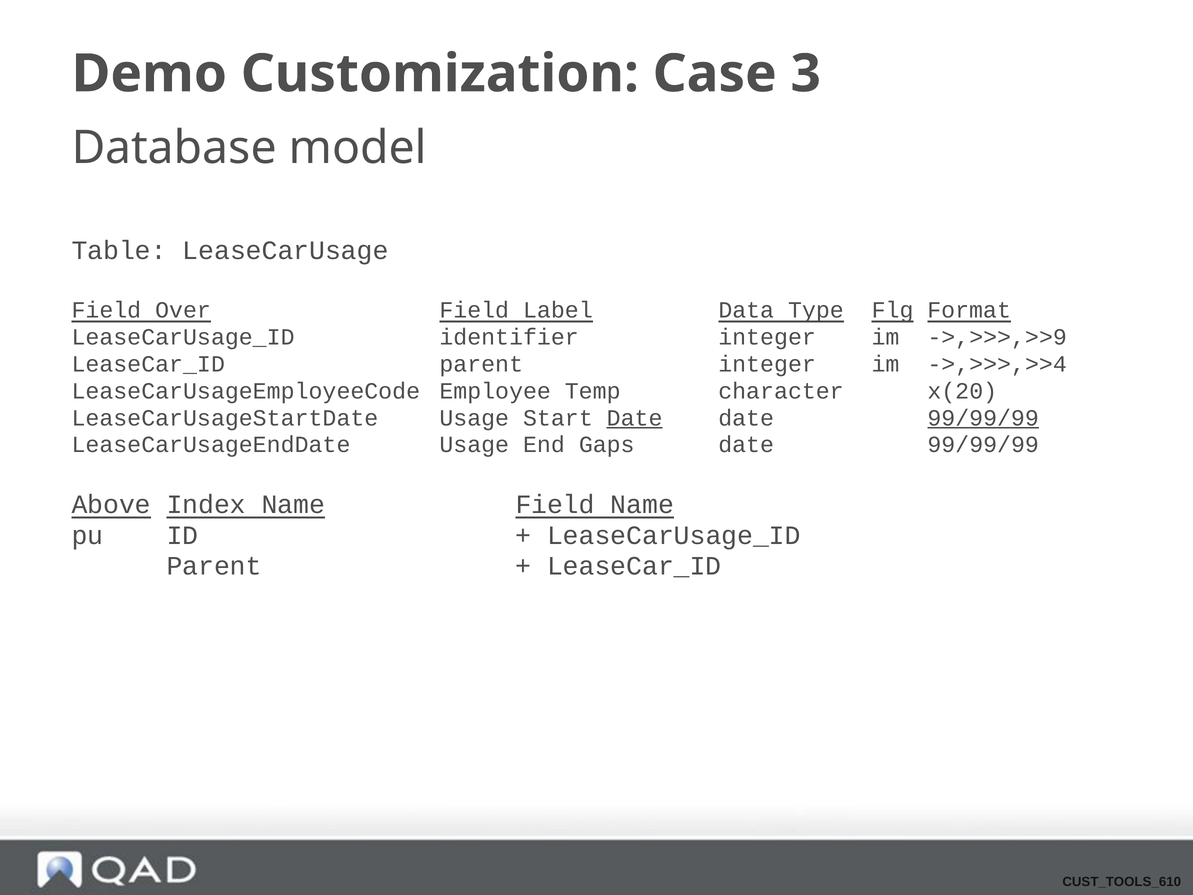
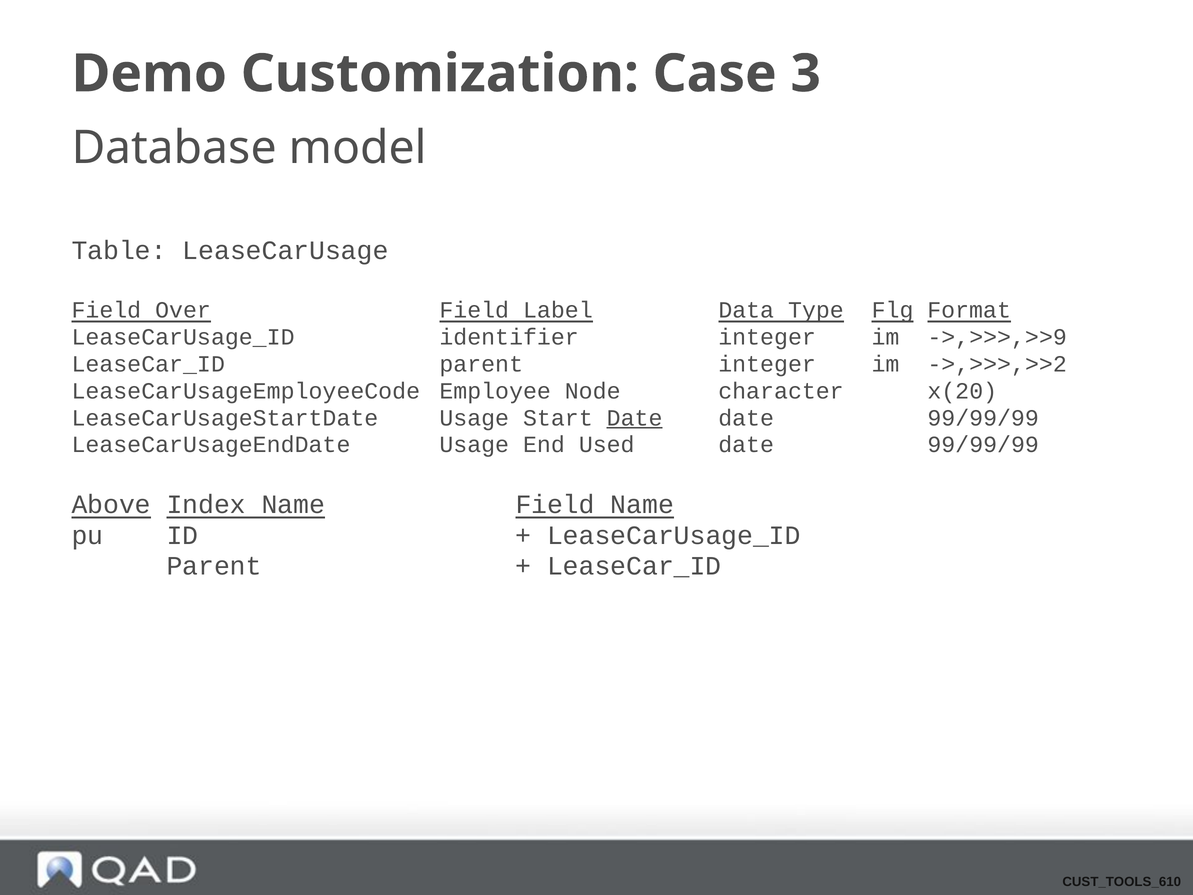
->,>>>,>>4: ->,>>>,>>4 -> ->,>>>,>>2 (997, 364)
Temp: Temp -> Node (593, 391)
99/99/99 underline: present -> none (983, 418)
Gaps: Gaps -> Used (607, 445)
